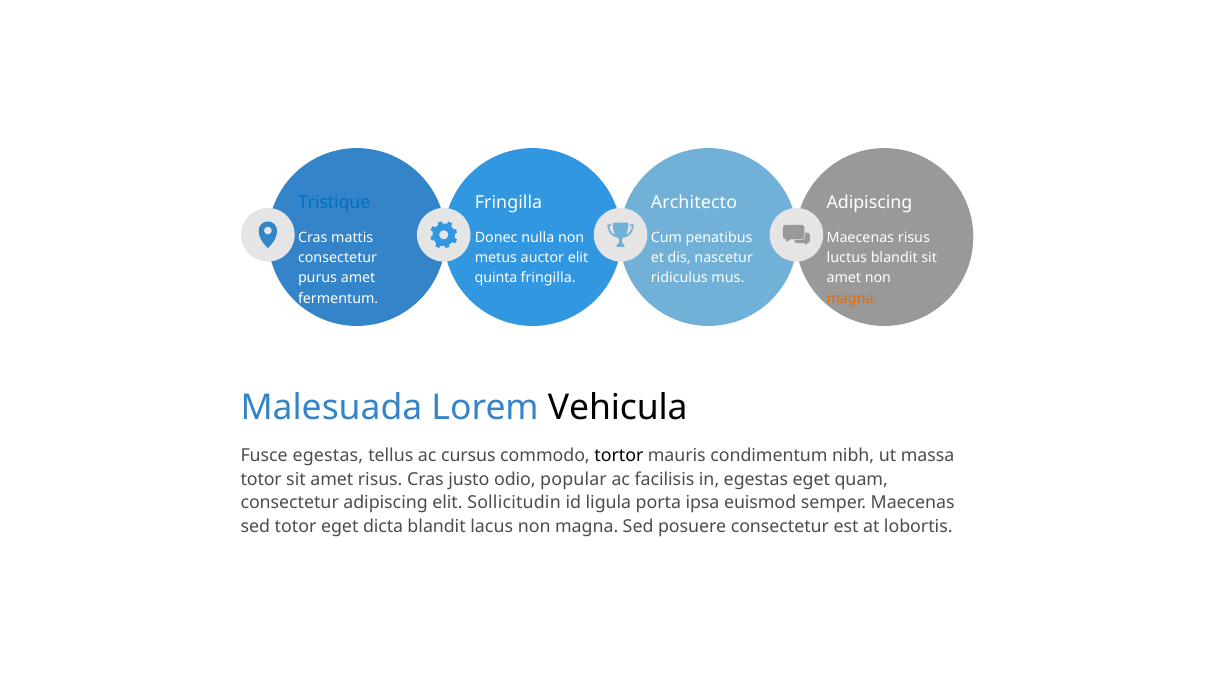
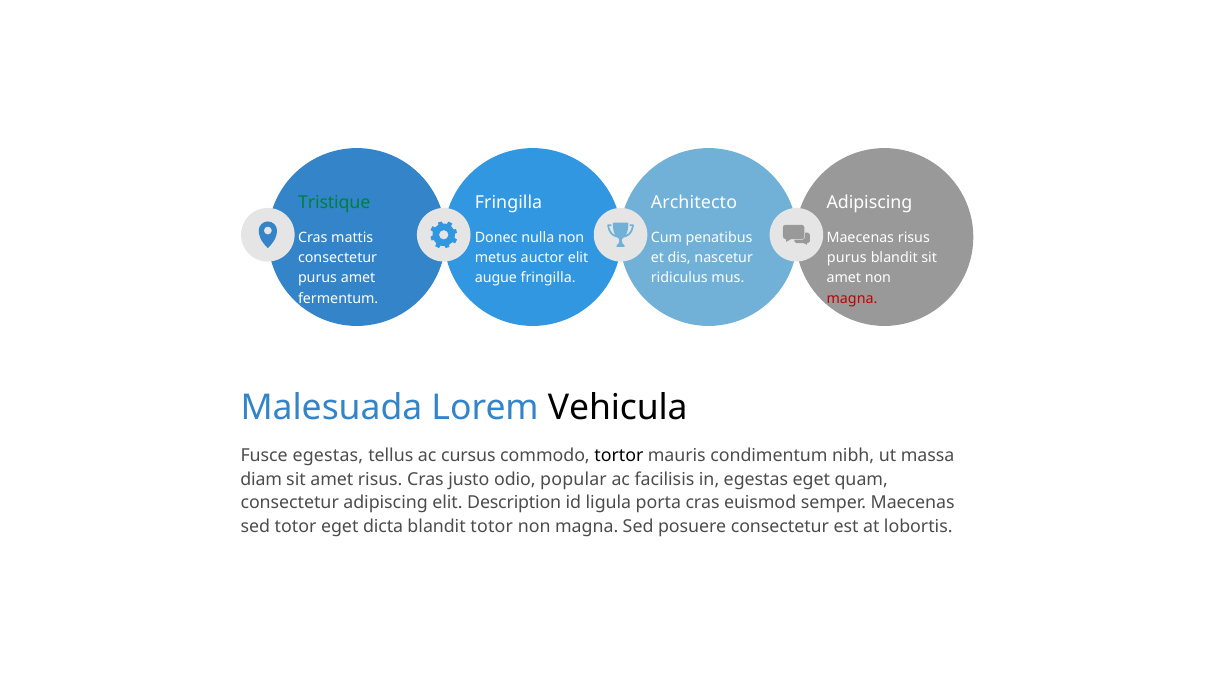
Tristique colour: blue -> green (334, 202)
luctus: luctus -> purus (847, 258)
quinta: quinta -> augue (496, 278)
magna colour: orange -> red (852, 299)
totor: totor -> diam (261, 479)
Sollicitudin: Sollicitudin -> Description (514, 503)
porta ipsa: ipsa -> cras (703, 503)
blandit lacus: lacus -> totor (492, 526)
